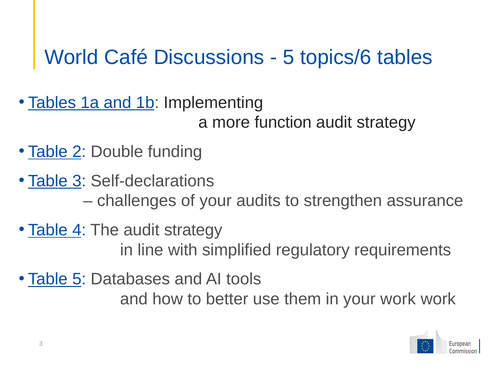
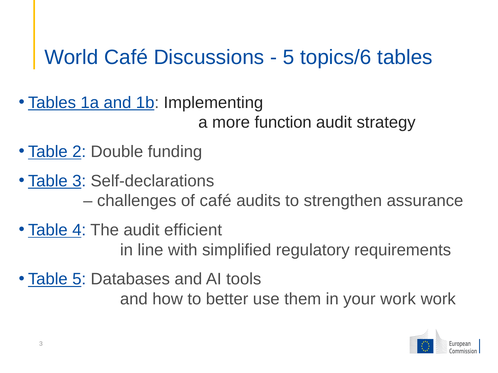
of your: your -> café (216, 201)
The audit strategy: strategy -> efficient (193, 230)
